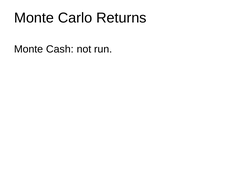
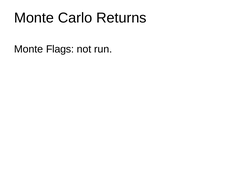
Cash: Cash -> Flags (60, 49)
